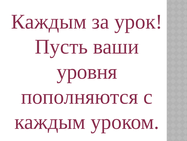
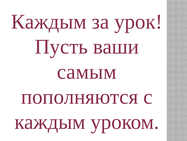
уровня: уровня -> самым (87, 71)
